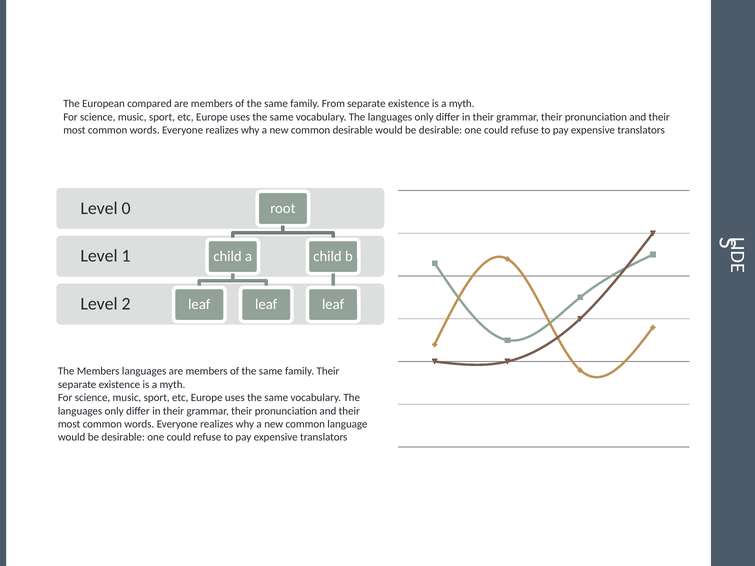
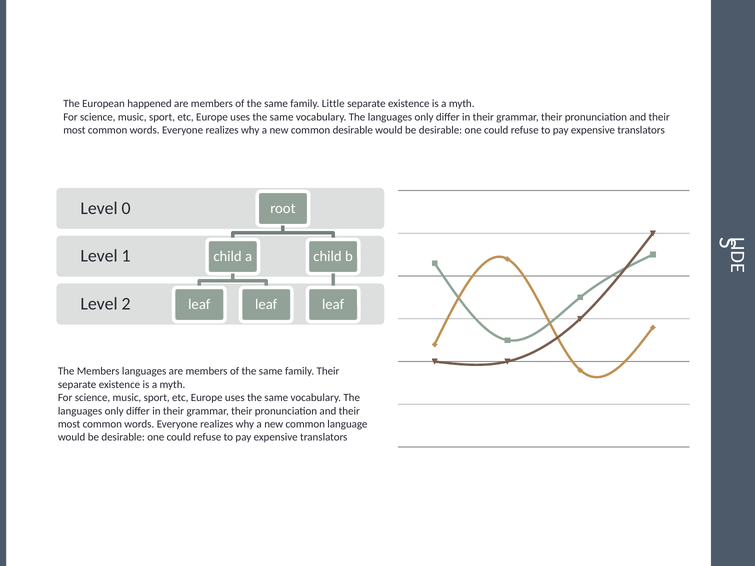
compared: compared -> happened (150, 104)
From: From -> Little (333, 104)
